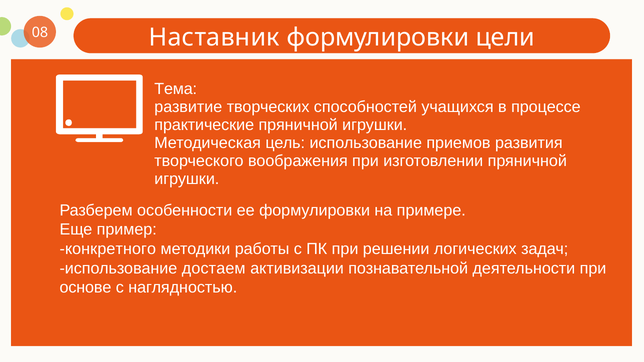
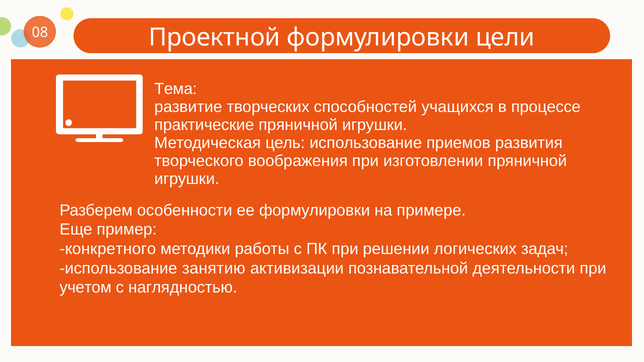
Наставник: Наставник -> Проектной (214, 37)
достаем: достаем -> занятию (214, 268)
основе: основе -> учетом (85, 288)
